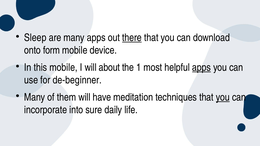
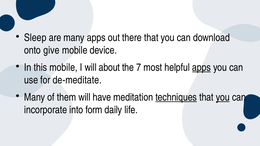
there underline: present -> none (132, 38)
form: form -> give (51, 50)
1: 1 -> 7 (139, 68)
de-beginner: de-beginner -> de-meditate (77, 80)
techniques underline: none -> present (176, 97)
sure: sure -> form (94, 110)
